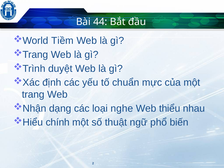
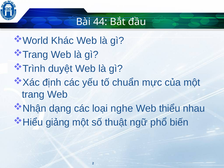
Tiềm: Tiềm -> Khác (62, 41)
chính: chính -> giảng (58, 122)
